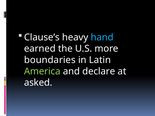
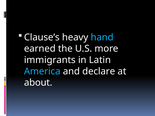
boundaries: boundaries -> immigrants (50, 60)
America colour: light green -> light blue (42, 71)
asked: asked -> about (38, 83)
